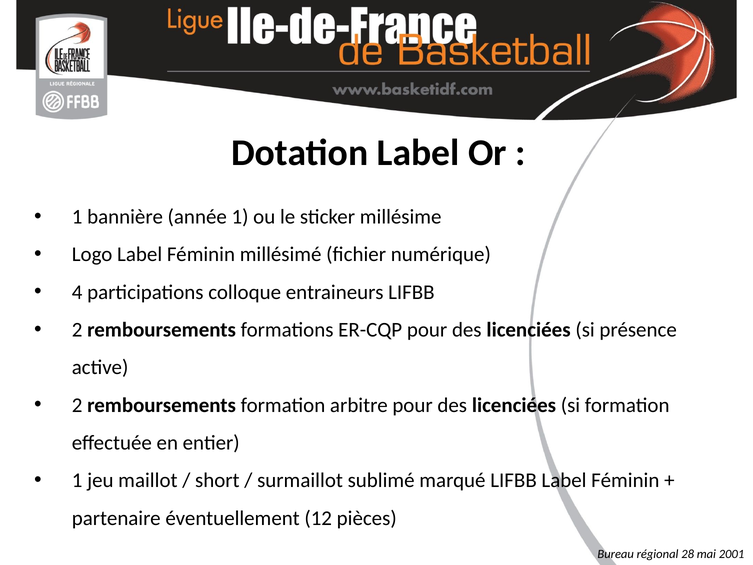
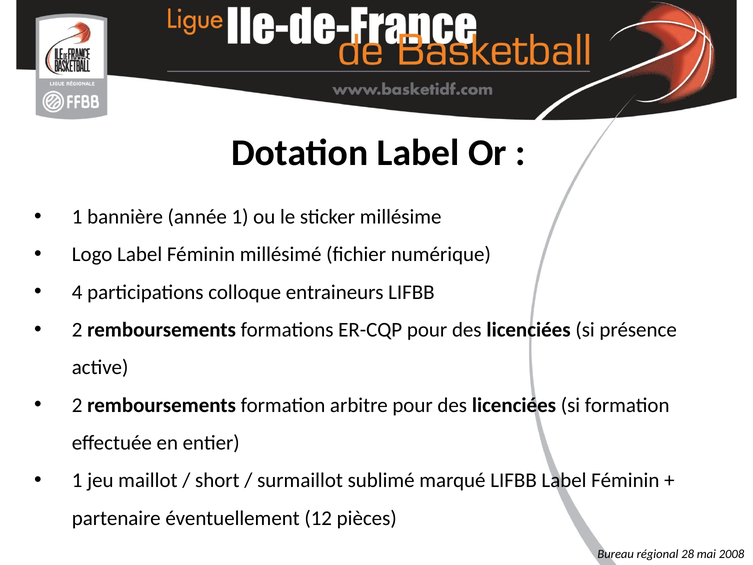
2001: 2001 -> 2008 (732, 554)
